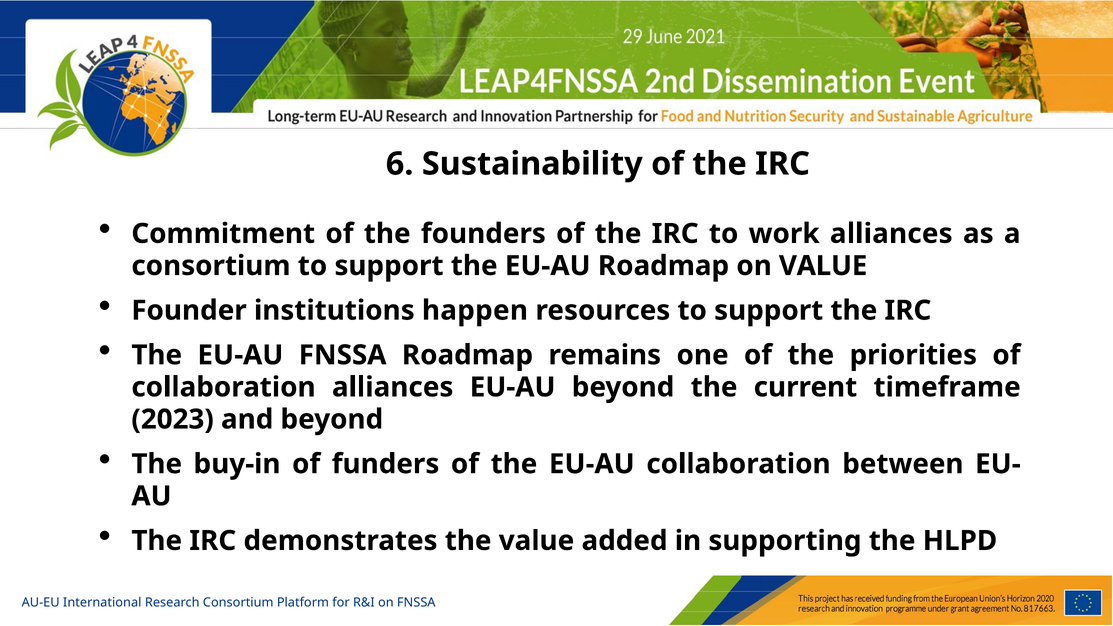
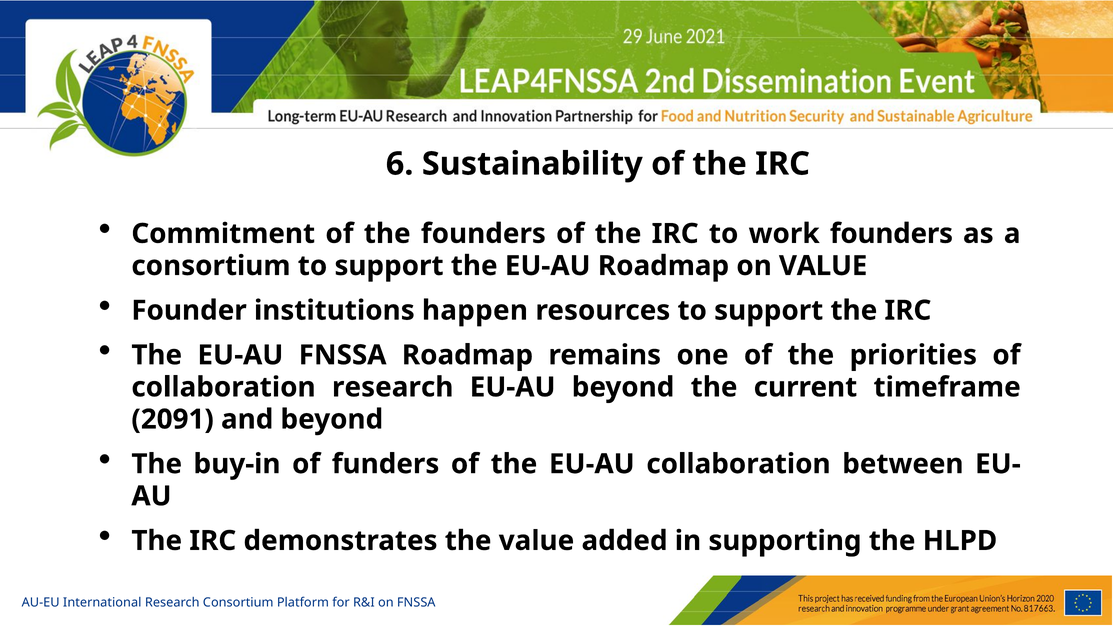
work alliances: alliances -> founders (891, 234)
collaboration alliances: alliances -> research (393, 387)
2023: 2023 -> 2091 (173, 419)
